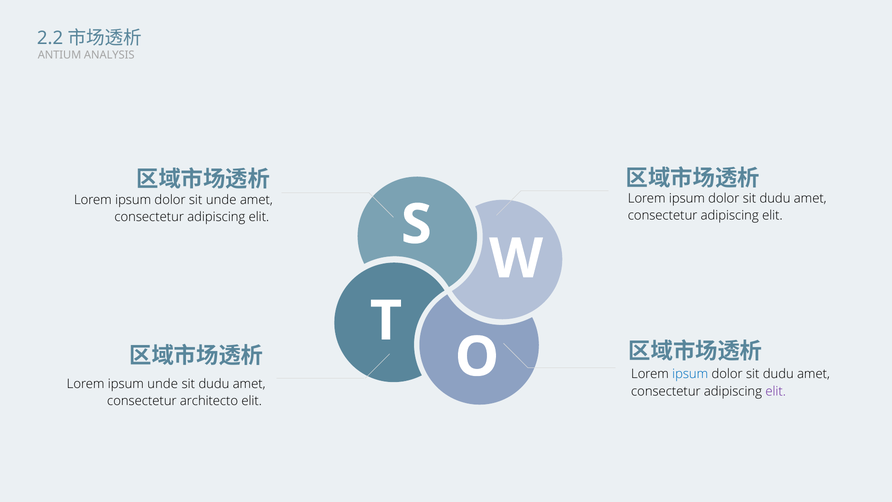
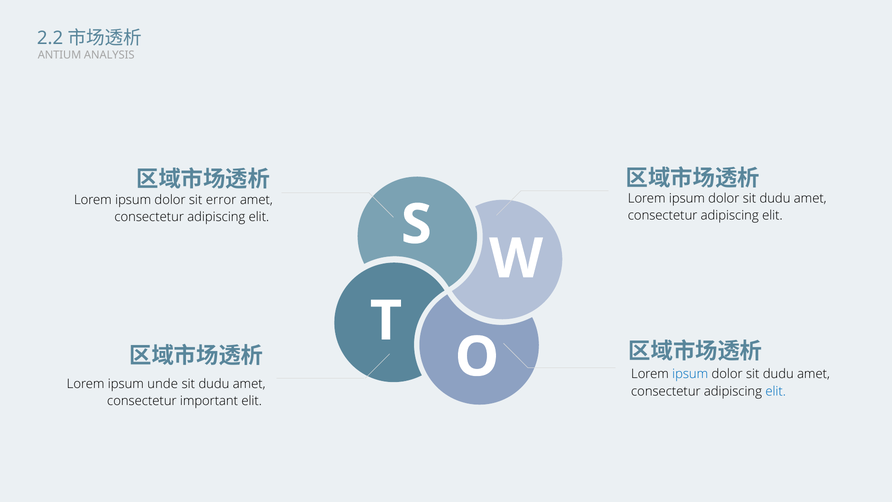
sit unde: unde -> error (221, 200)
elit colour: purple -> blue (776, 391)
architecto: architecto -> important (209, 401)
